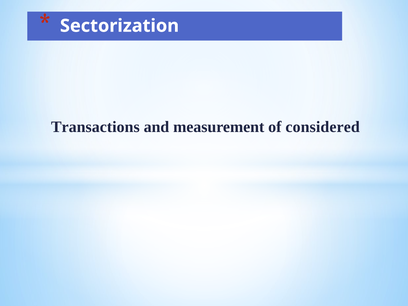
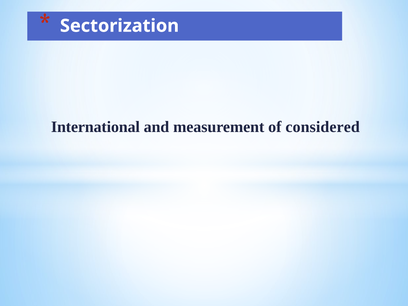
Transactions: Transactions -> International (95, 127)
